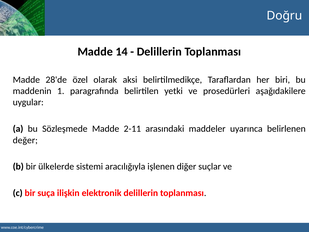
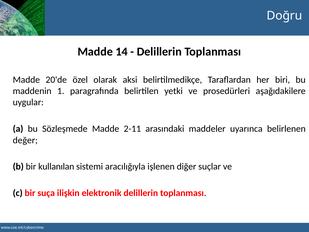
28'de: 28'de -> 20'de (56, 80)
ülkelerde: ülkelerde -> kullanılan (56, 166)
